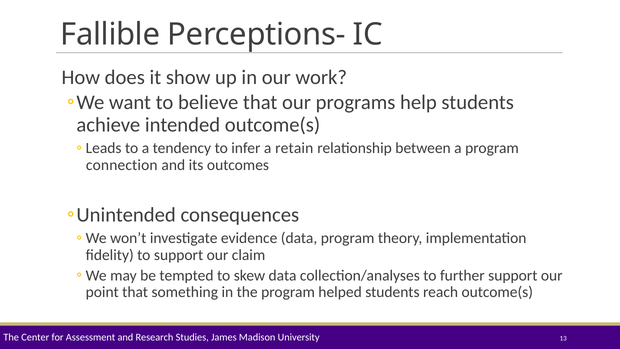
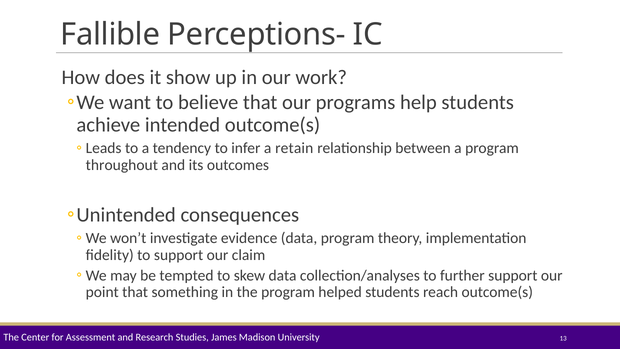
connection: connection -> throughout (122, 165)
